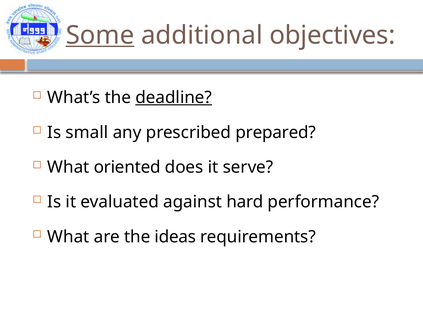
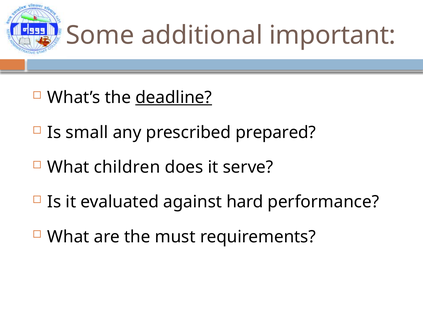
Some underline: present -> none (100, 35)
objectives: objectives -> important (332, 35)
oriented: oriented -> children (127, 167)
ideas: ideas -> must (175, 237)
